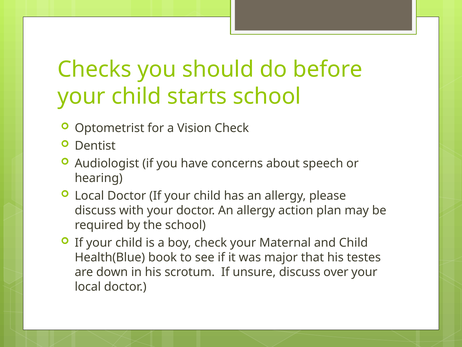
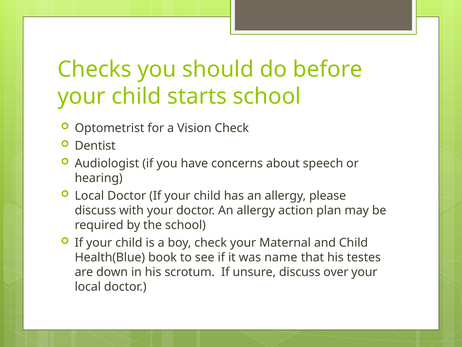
major: major -> name (281, 257)
